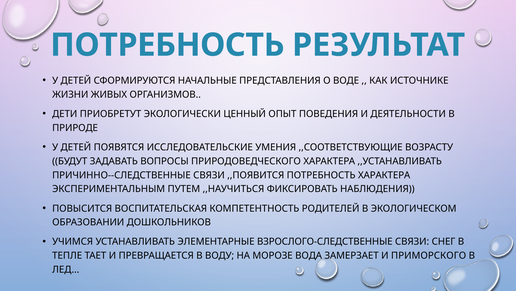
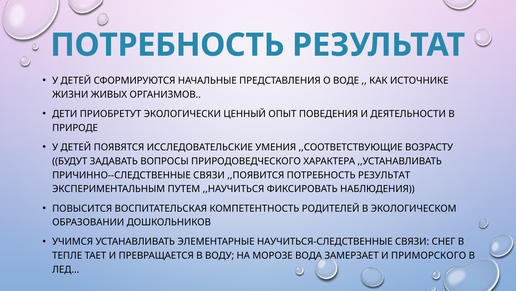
,,ПОЯВИТСЯ ПОТРЕБНОСТЬ ХАРАКТЕРА: ХАРАКТЕРА -> РЕЗУЛЬТАТ (384, 175)
ВЗРОСЛОГО-СЛЕДСТВЕННЫЕ: ВЗРОСЛОГО-СЛЕДСТВЕННЫЕ -> НАУЧИТЬСЯ-СЛЕДСТВЕННЫЕ (325, 241)
